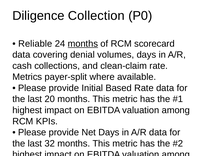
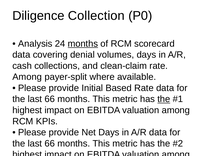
Reliable: Reliable -> Analysis (35, 43)
Metrics: Metrics -> Among (27, 77)
20: 20 -> 66 (50, 99)
the underline: none -> present (164, 99)
32: 32 -> 66 (50, 143)
